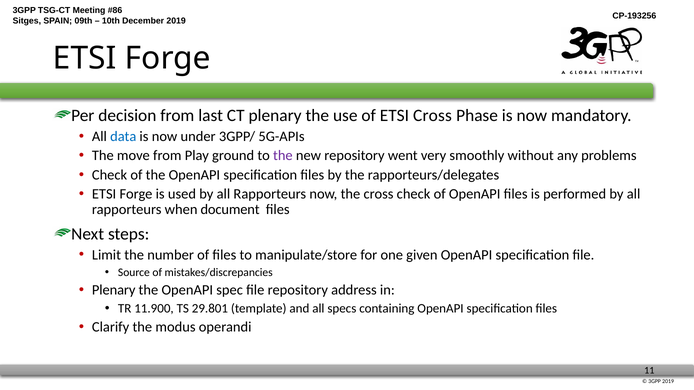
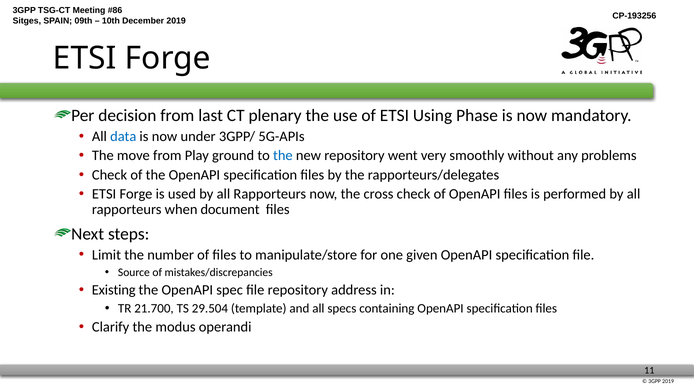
ETSI Cross: Cross -> Using (433, 116)
the colour: purple -> blue (283, 156)
Plenary: Plenary -> Existing (114, 290)
11.900: 11.900 -> 21.700 (154, 309)
29.801: 29.801 -> 29.504 (210, 309)
